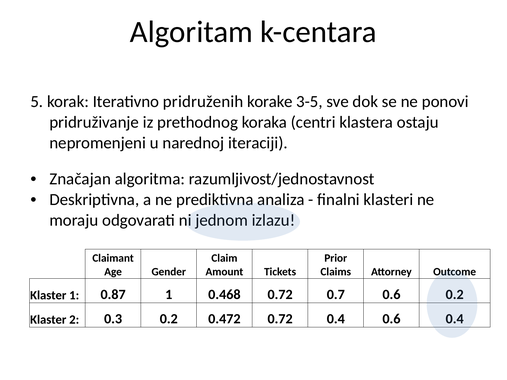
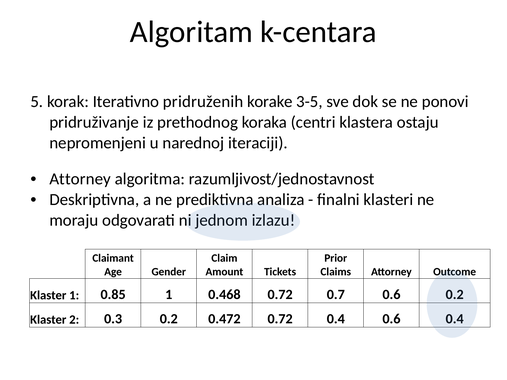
Značajan: Značajan -> Attorney (80, 179)
0.87: 0.87 -> 0.85 (113, 295)
